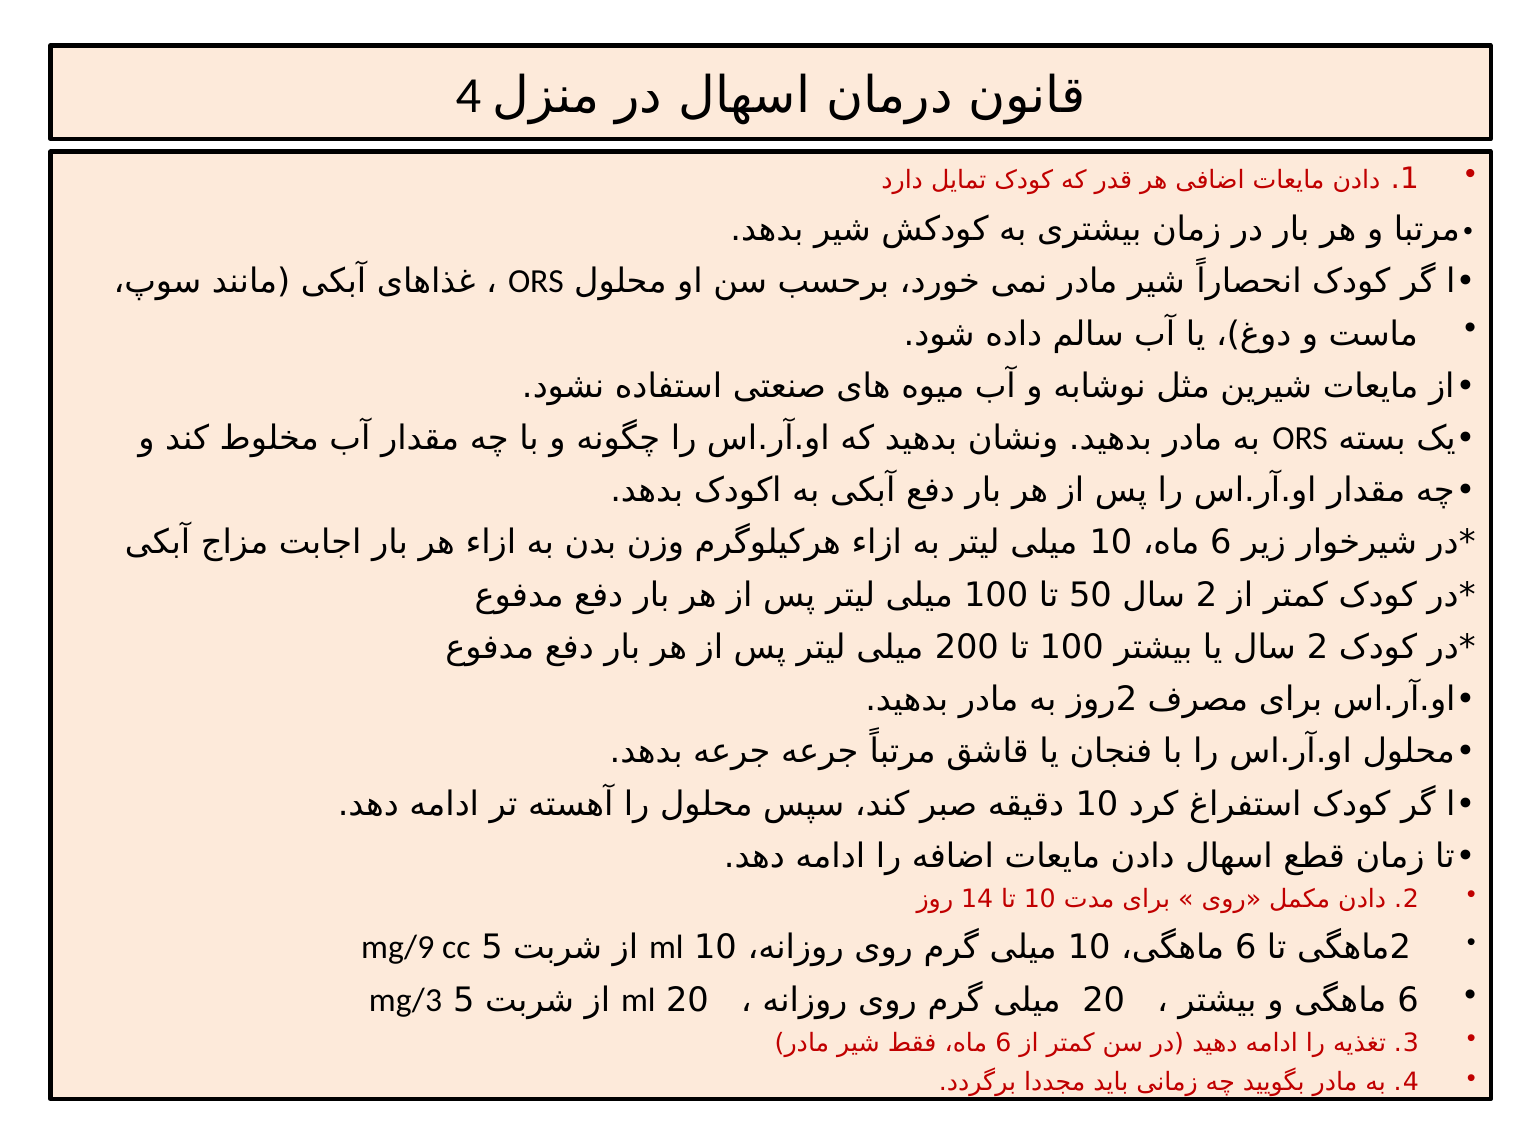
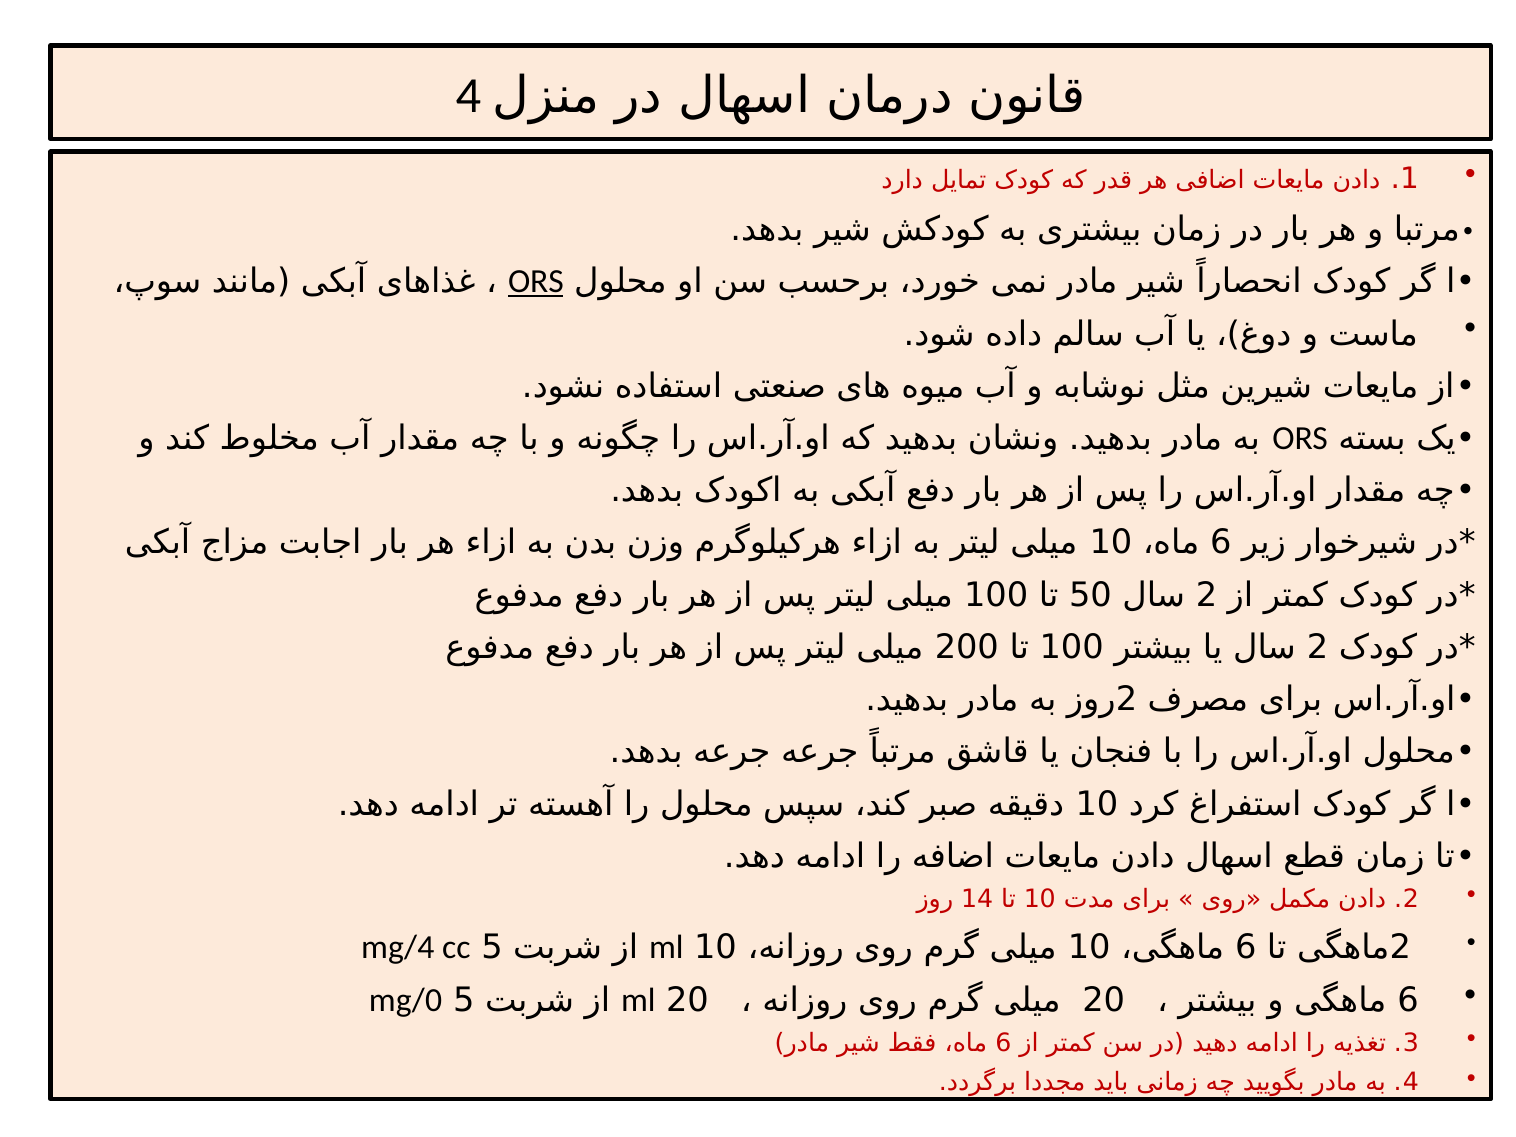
ORS underline: none -> present (536, 282)
mg/9: mg/9 -> mg/4 (398, 948)
mg/3: mg/3 -> mg/0 (406, 1000)
